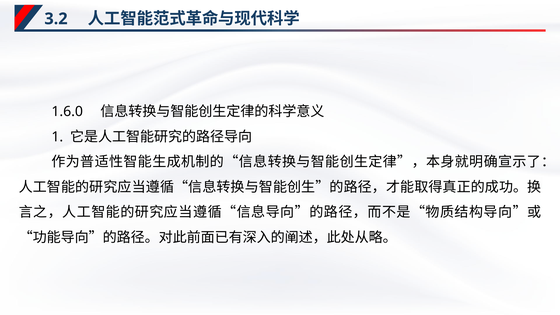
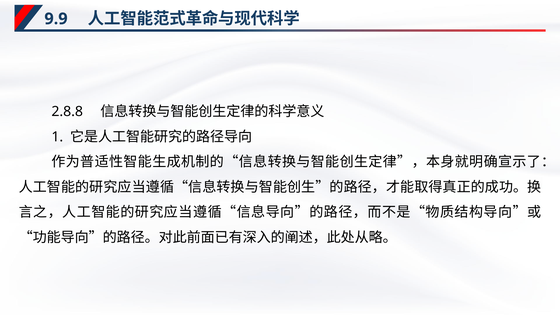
3.2: 3.2 -> 9.9 (56, 19)
1.6.0: 1.6.0 -> 2.8.8 (67, 112)
